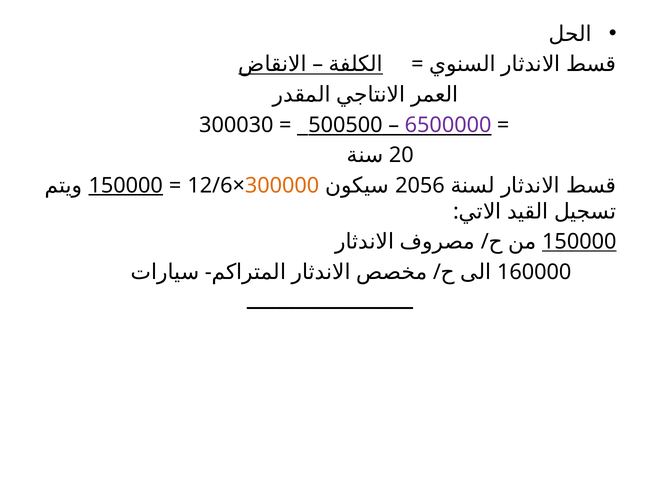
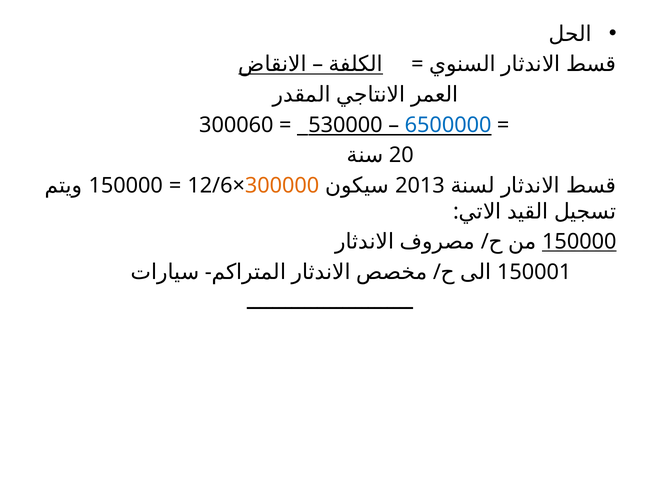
300030: 300030 -> 300060 (236, 125)
500500: 500500 -> 530000 (345, 125)
6500000 colour: purple -> blue (448, 125)
150000 underline: present -> none (126, 186)
2056: 2056 -> 2013 (420, 186)
160000: 160000 -> 150001 (534, 272)
